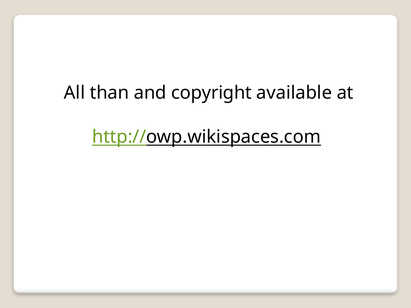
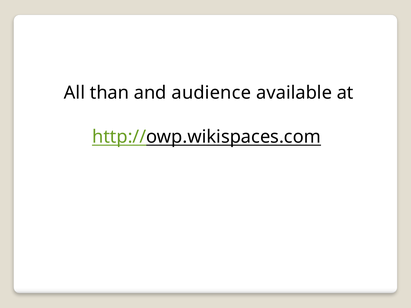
copyright: copyright -> audience (211, 93)
